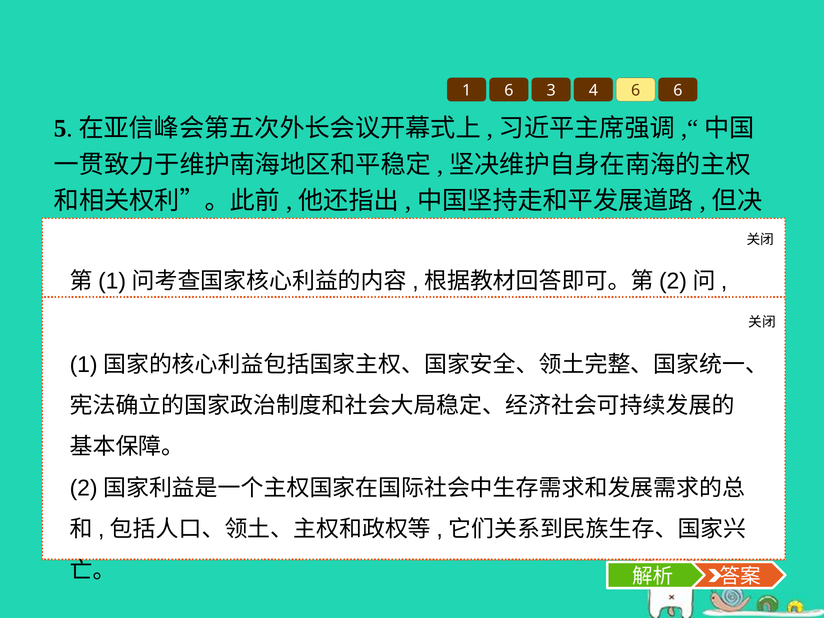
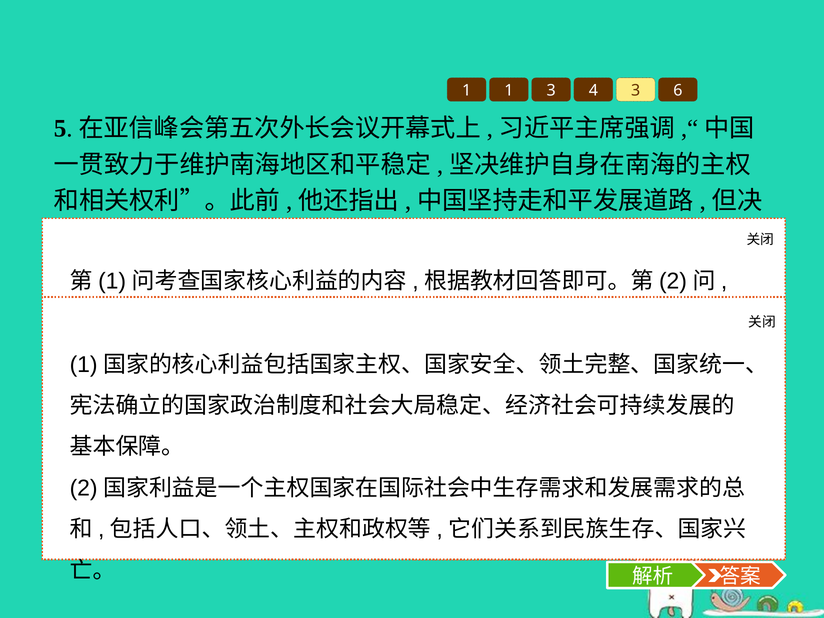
1 6: 6 -> 1 (509, 91)
4 6: 6 -> 3 (636, 91)
